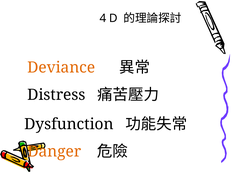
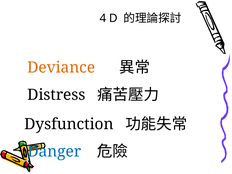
Danger colour: orange -> blue (54, 151)
